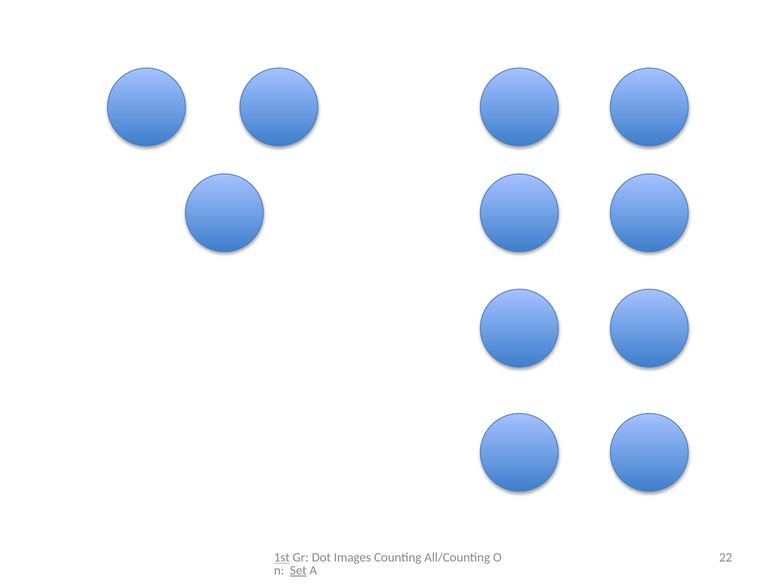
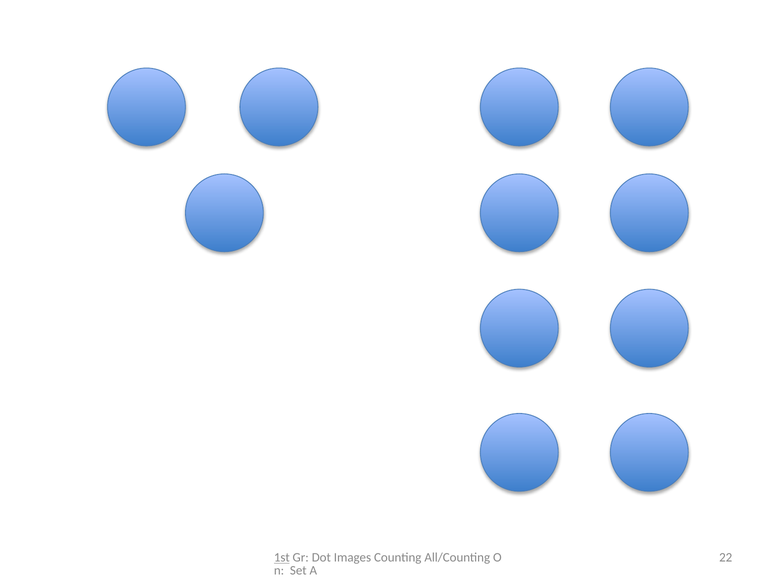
Set underline: present -> none (298, 571)
